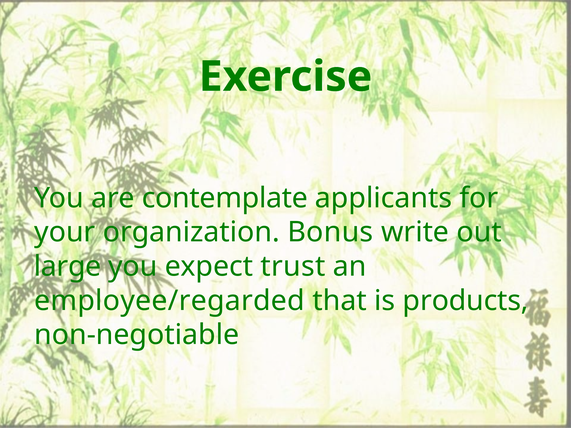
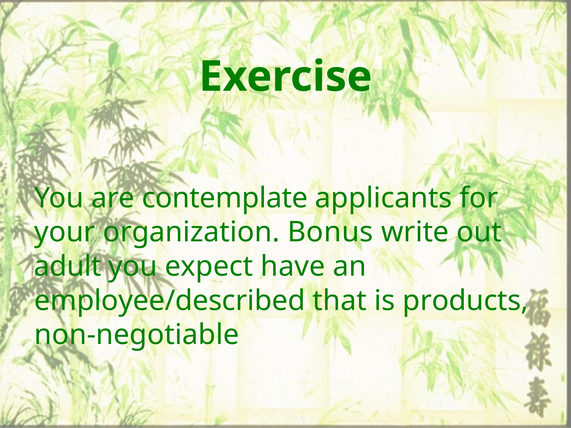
large: large -> adult (68, 267)
trust: trust -> have (293, 267)
employee/regarded: employee/regarded -> employee/described (170, 301)
